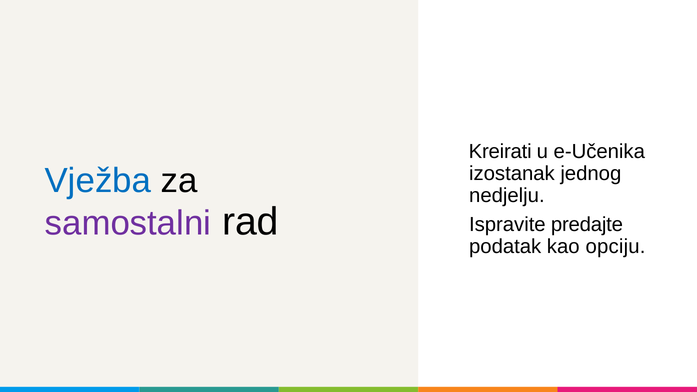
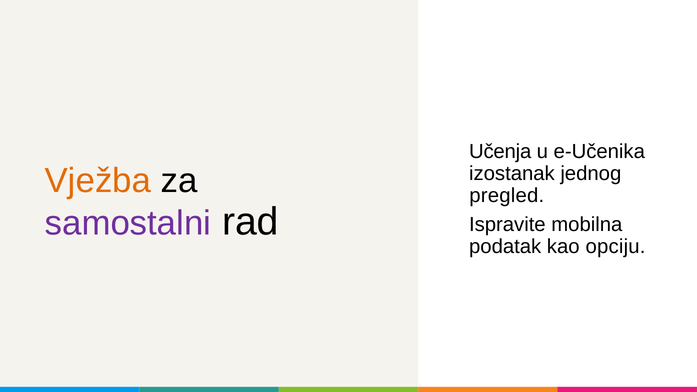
Kreirati: Kreirati -> Učenja (500, 152)
Vježba colour: blue -> orange (98, 181)
nedjelju: nedjelju -> pregled (507, 196)
predajte: predajte -> mobilna (587, 225)
